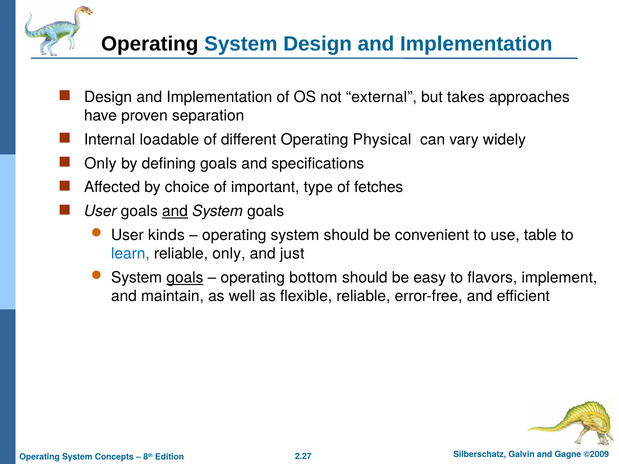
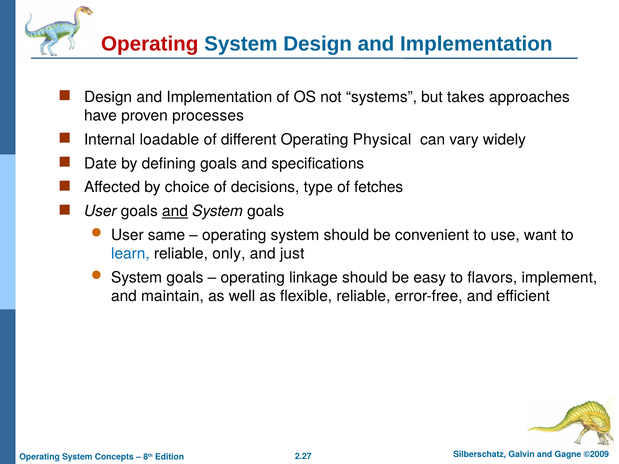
Operating colour: black -> red (150, 44)
external: external -> systems (381, 97)
separation: separation -> processes (208, 116)
Only: Only -> Date (100, 163)
important: important -> decisions (265, 187)
kinds: kinds -> same (167, 235)
table: table -> want (540, 235)
goals underline: present -> none (185, 278)
bottom: bottom -> linkage (314, 278)
